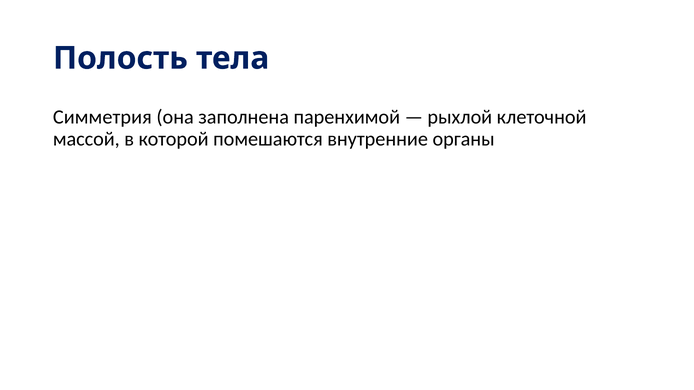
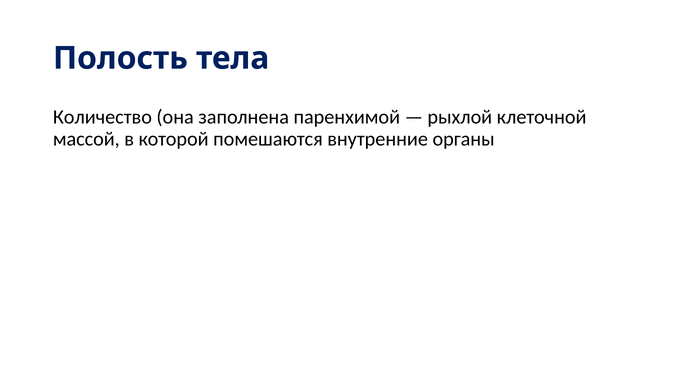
Симметрия: Симметрия -> Количество (102, 117)
